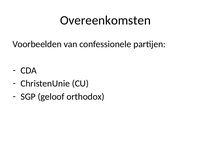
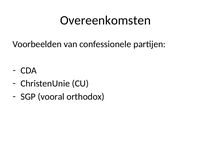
geloof: geloof -> vooral (51, 97)
